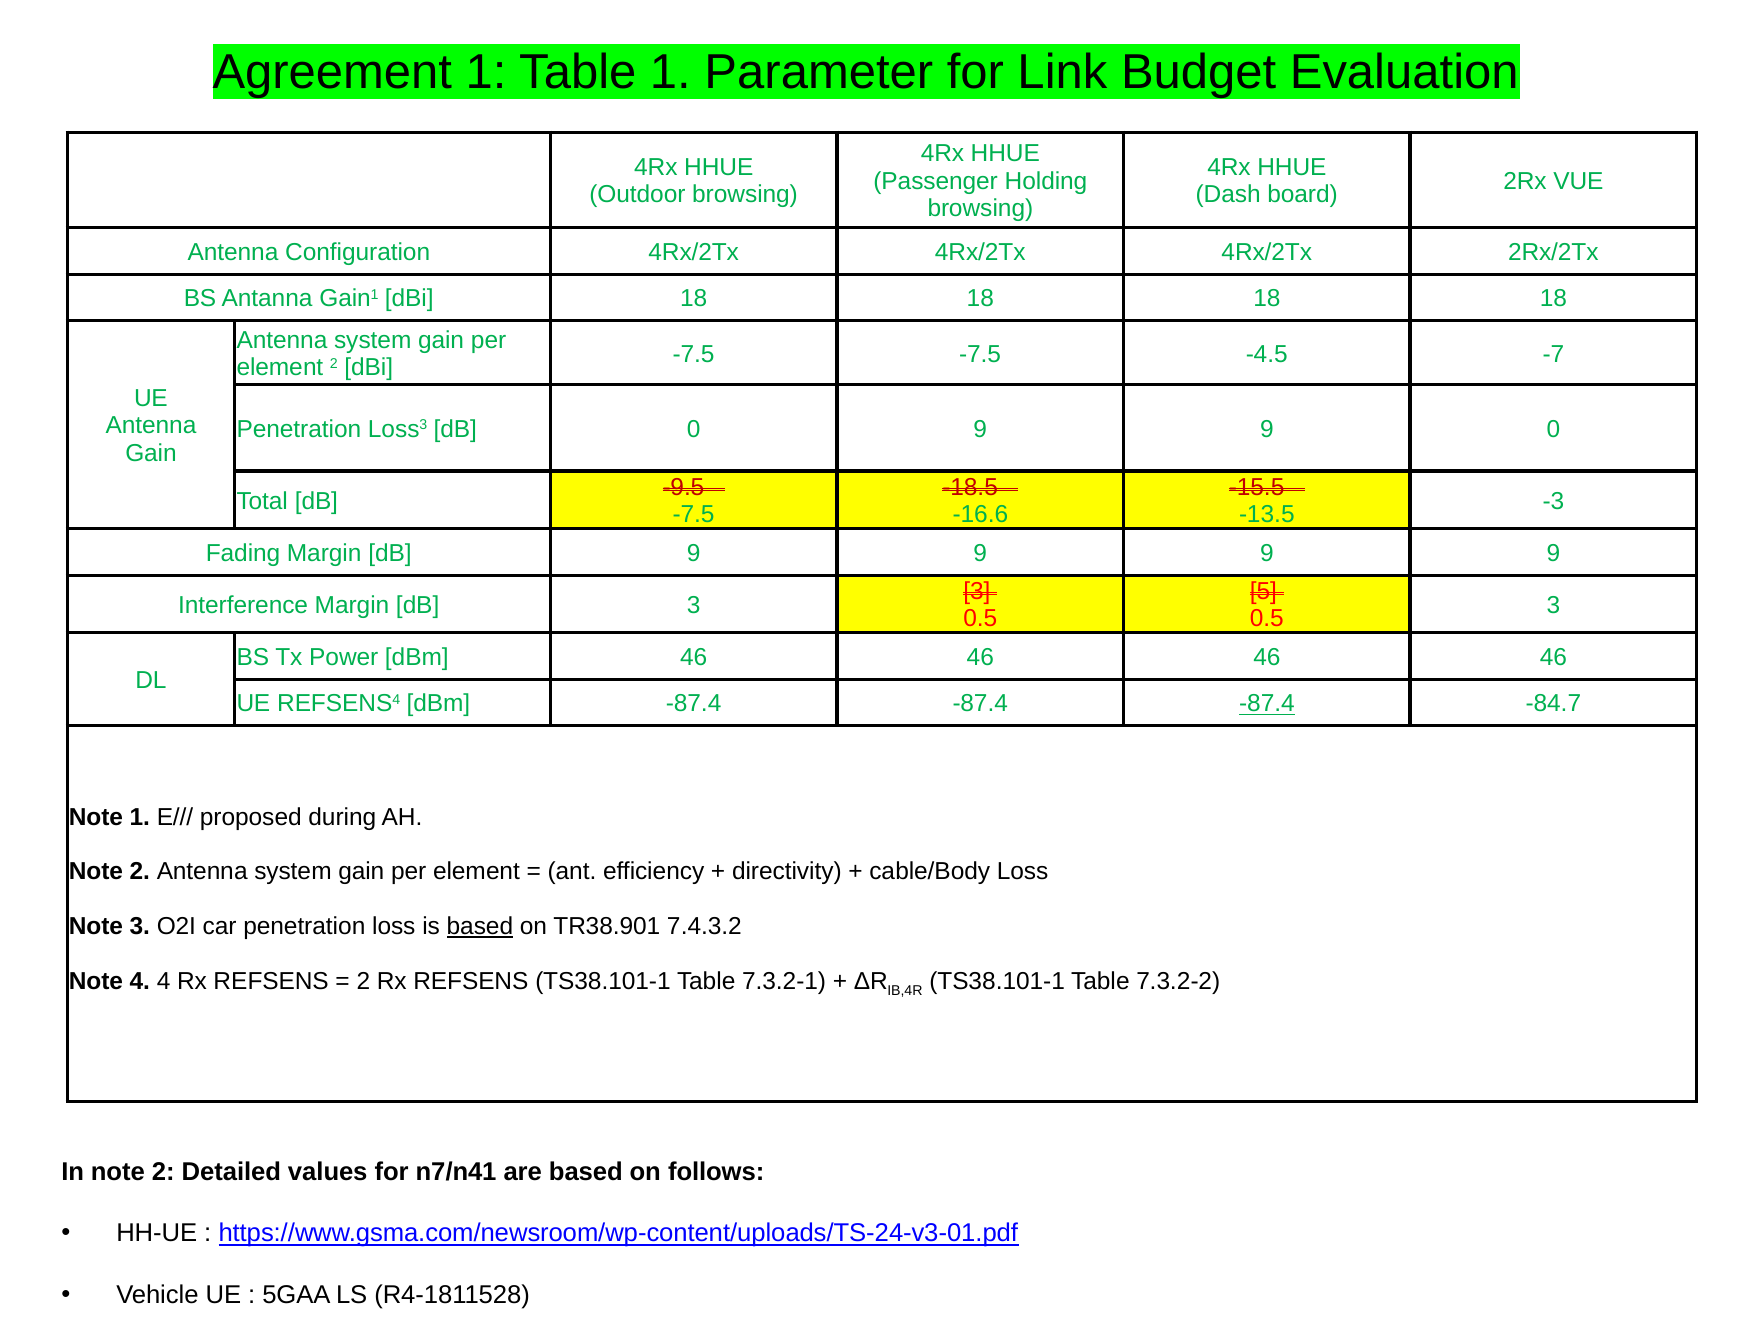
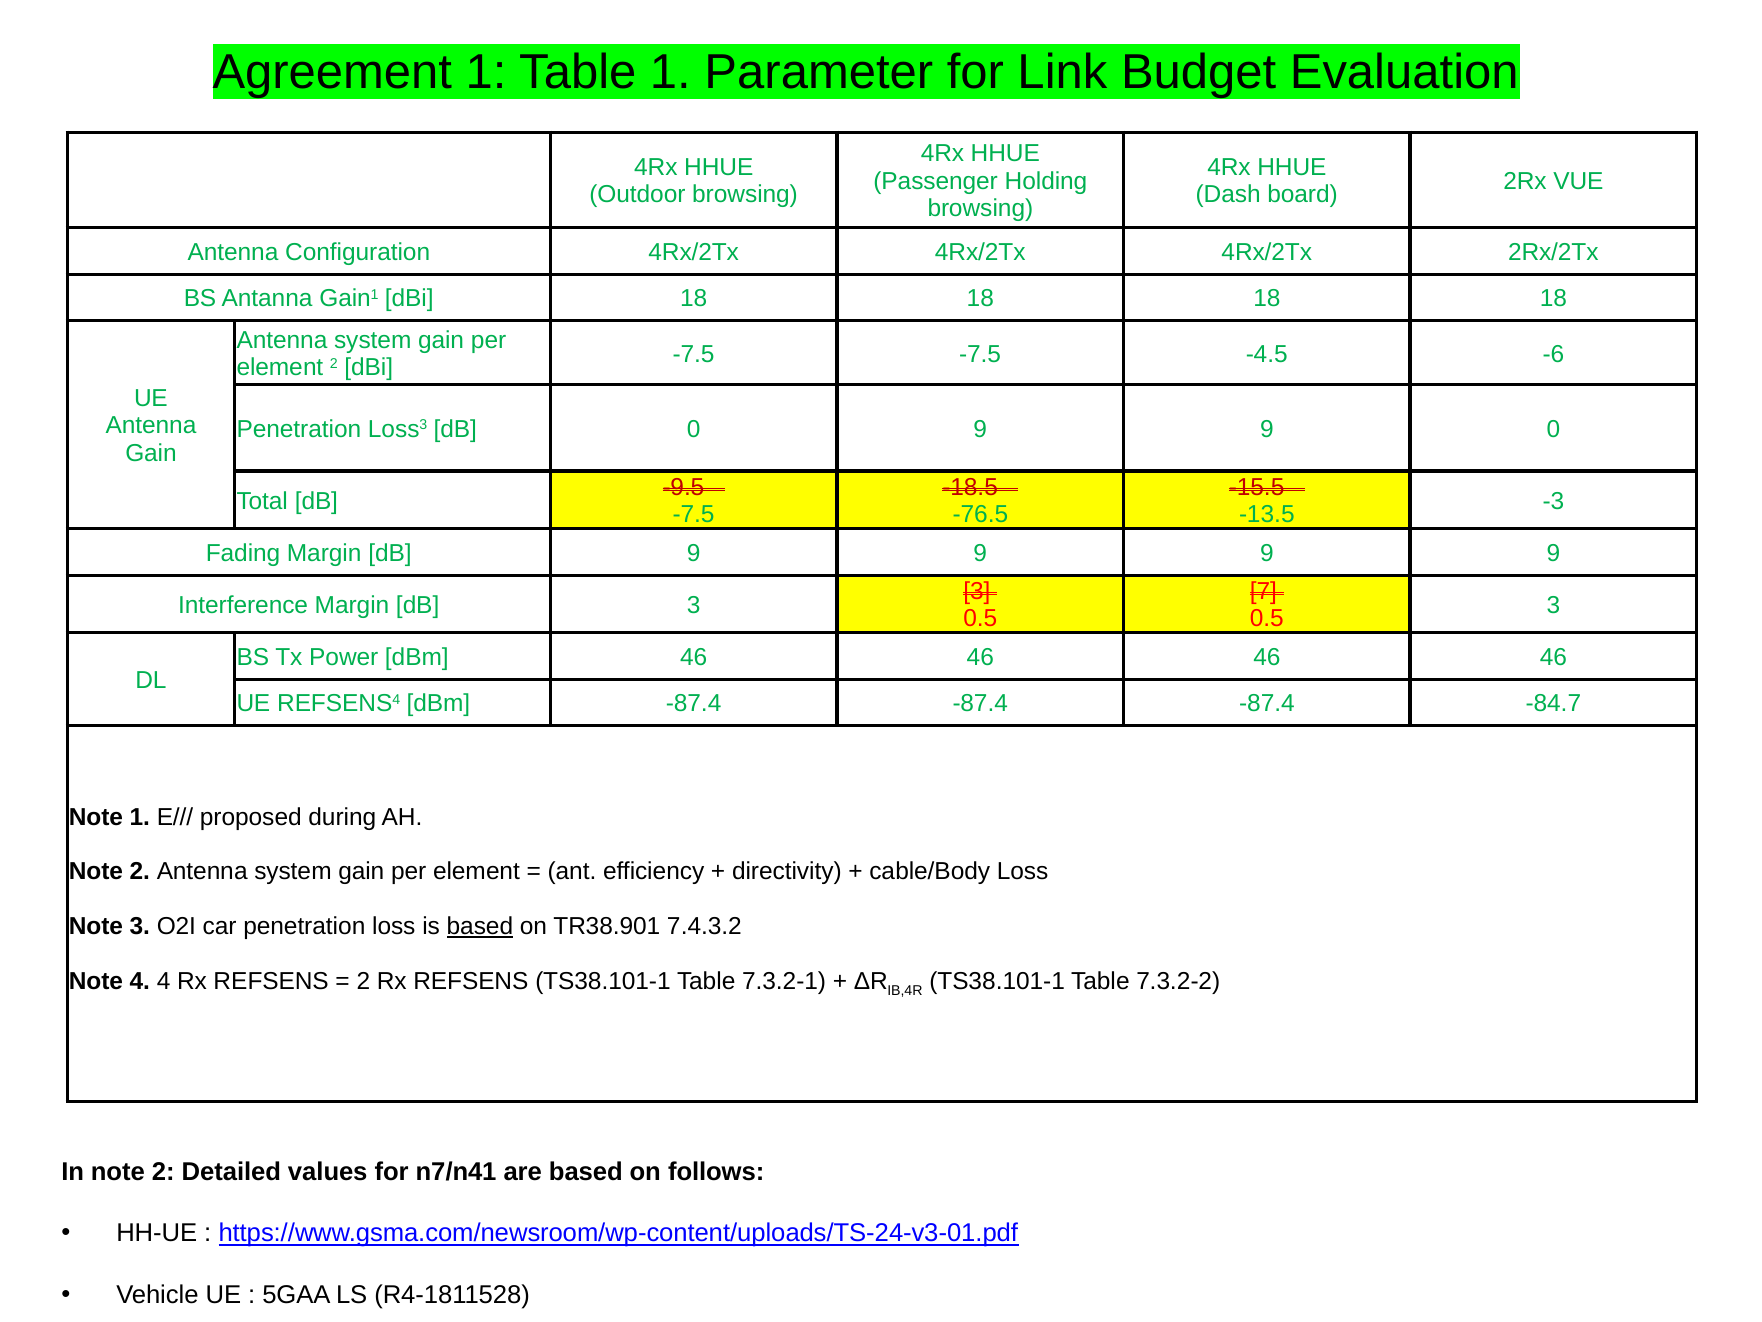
-7: -7 -> -6 (1553, 354)
-16.6: -16.6 -> -76.5 (980, 514)
5: 5 -> 7 (1263, 591)
-87.4 underline: present -> none (1267, 704)
